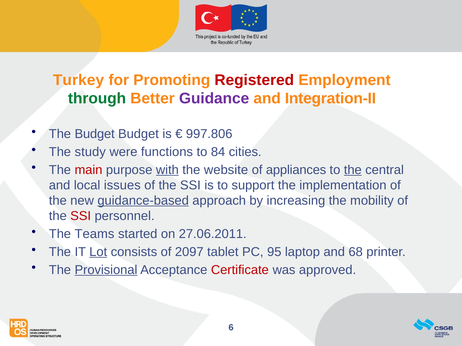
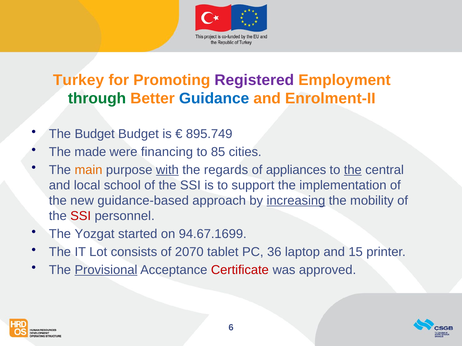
Registered colour: red -> purple (254, 80)
Guidance colour: purple -> blue (214, 99)
Integration-II: Integration-II -> Enrolment-II (330, 99)
997.806: 997.806 -> 895.749 (209, 134)
study: study -> made (90, 152)
functions: functions -> financing (167, 152)
84: 84 -> 85 (218, 152)
main colour: red -> orange (89, 170)
website: website -> regards (226, 170)
issues: issues -> school (122, 185)
guidance-based underline: present -> none (143, 201)
increasing underline: none -> present (296, 201)
Teams: Teams -> Yozgat (95, 234)
27.06.2011: 27.06.2011 -> 94.67.1699 (213, 234)
Lot underline: present -> none (98, 252)
2097: 2097 -> 2070 (189, 252)
95: 95 -> 36 (274, 252)
68: 68 -> 15 (356, 252)
